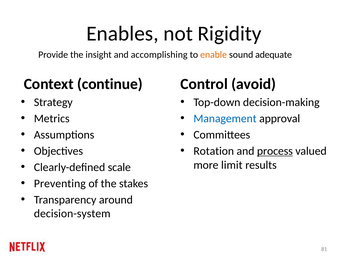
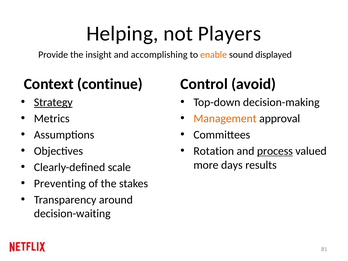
Enables: Enables -> Helping (122, 34)
Rigidity: Rigidity -> Players (230, 34)
adequate: adequate -> displayed (274, 55)
Strategy underline: none -> present (53, 102)
Management colour: blue -> orange (225, 119)
limit: limit -> days (232, 165)
decision-system: decision-system -> decision-waiting (72, 214)
